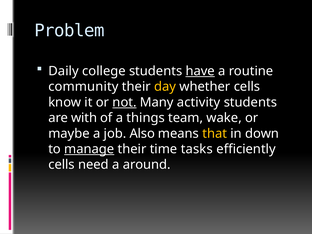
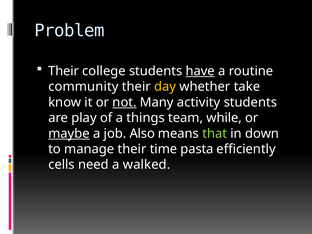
Daily: Daily -> Their (64, 71)
whether cells: cells -> take (247, 87)
with: with -> play (84, 118)
wake: wake -> while (224, 118)
maybe underline: none -> present (69, 133)
that colour: yellow -> light green (215, 133)
manage underline: present -> none (89, 149)
tasks: tasks -> pasta (197, 149)
around: around -> walked (147, 165)
